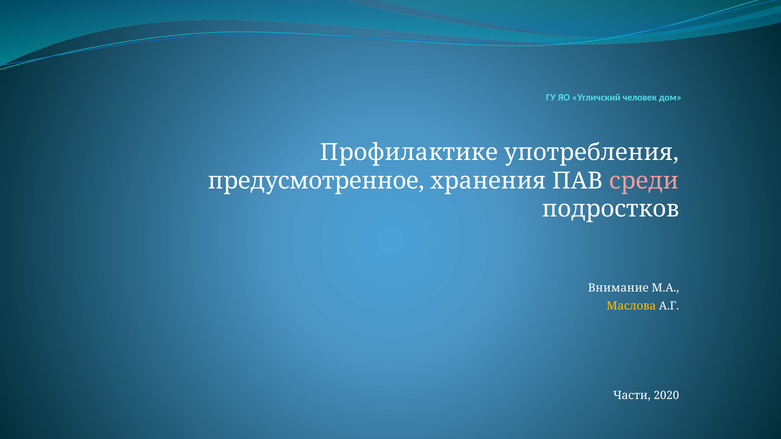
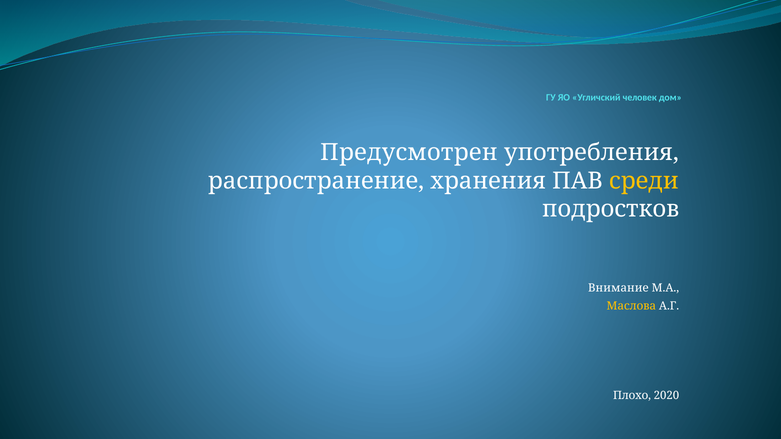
Профилактике: Профилактике -> Предусмотрен (409, 153)
предусмотренное: предусмотренное -> распространение (316, 181)
среди colour: pink -> yellow (644, 181)
Части: Части -> Плохо (632, 396)
